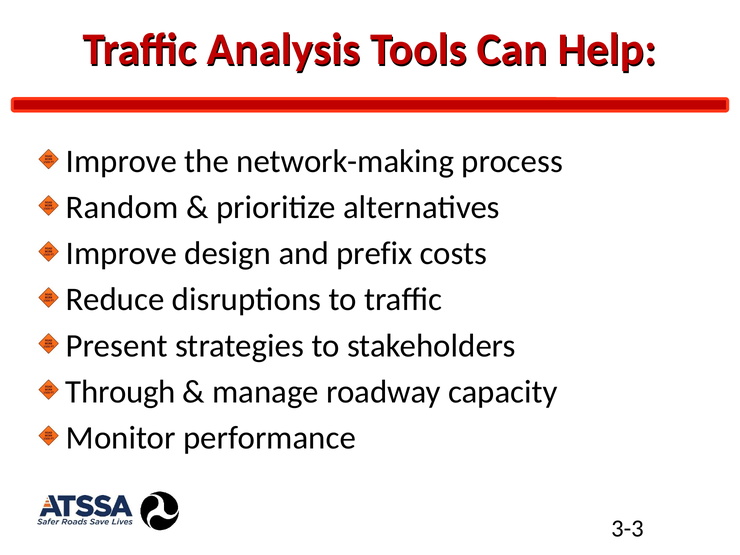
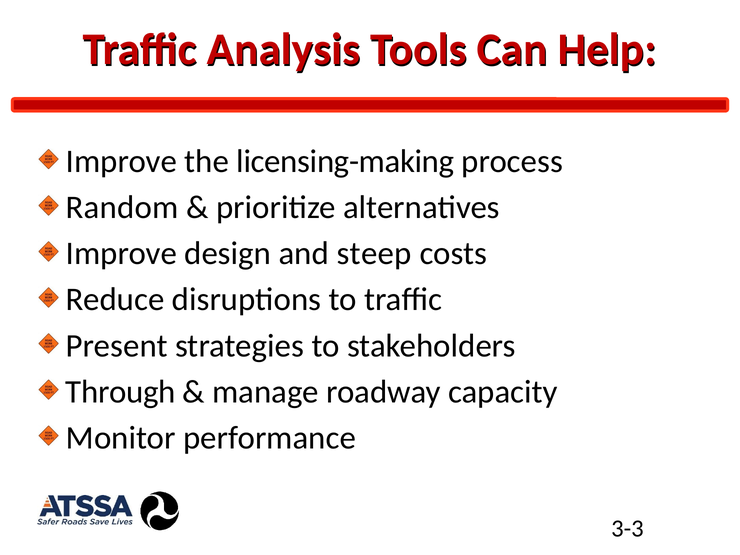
network-making: network-making -> licensing-making (345, 161)
prefix: prefix -> steep (374, 254)
